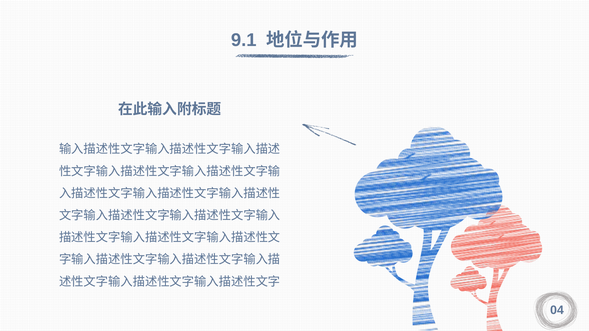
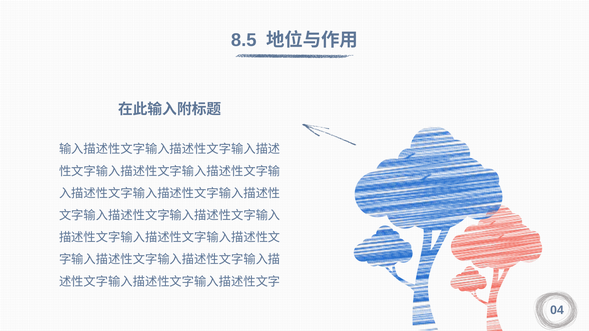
9.1: 9.1 -> 8.5 (244, 40)
